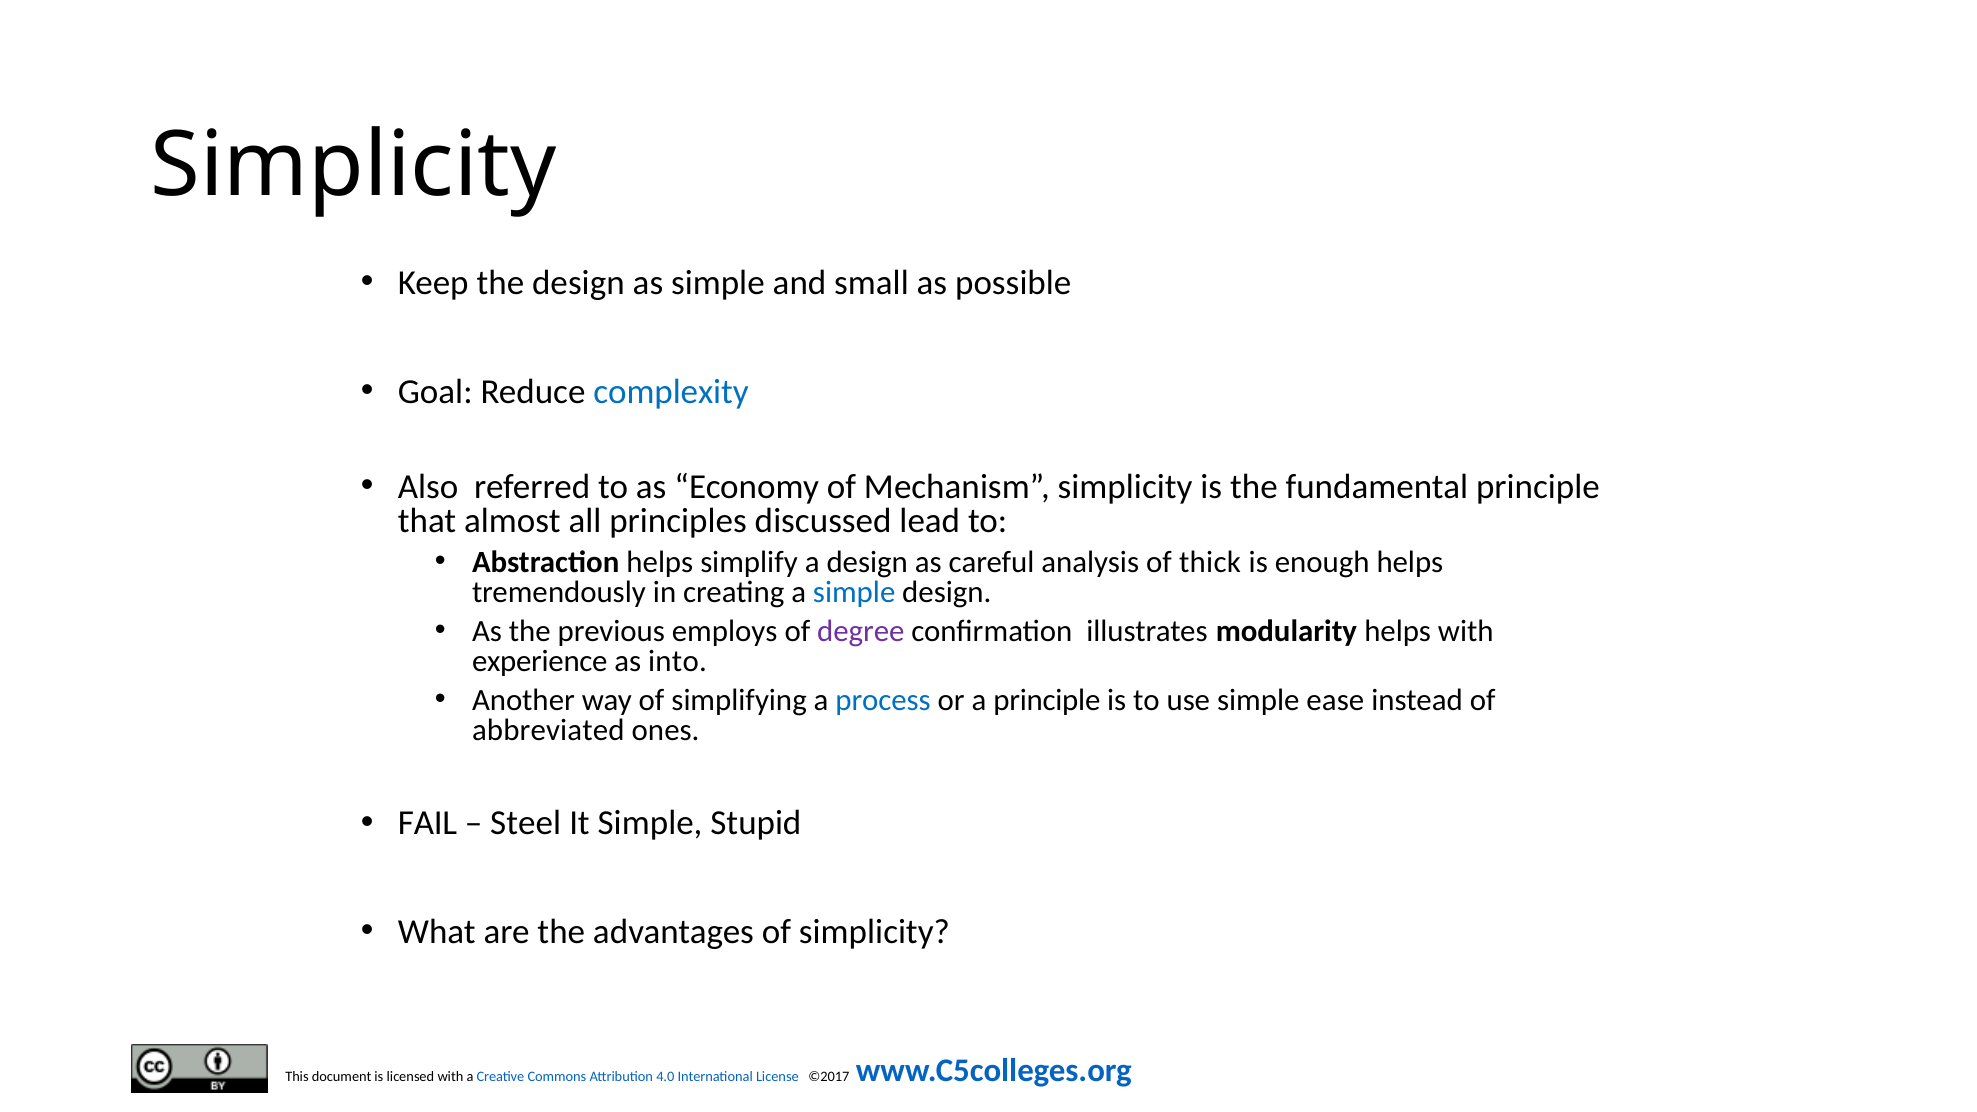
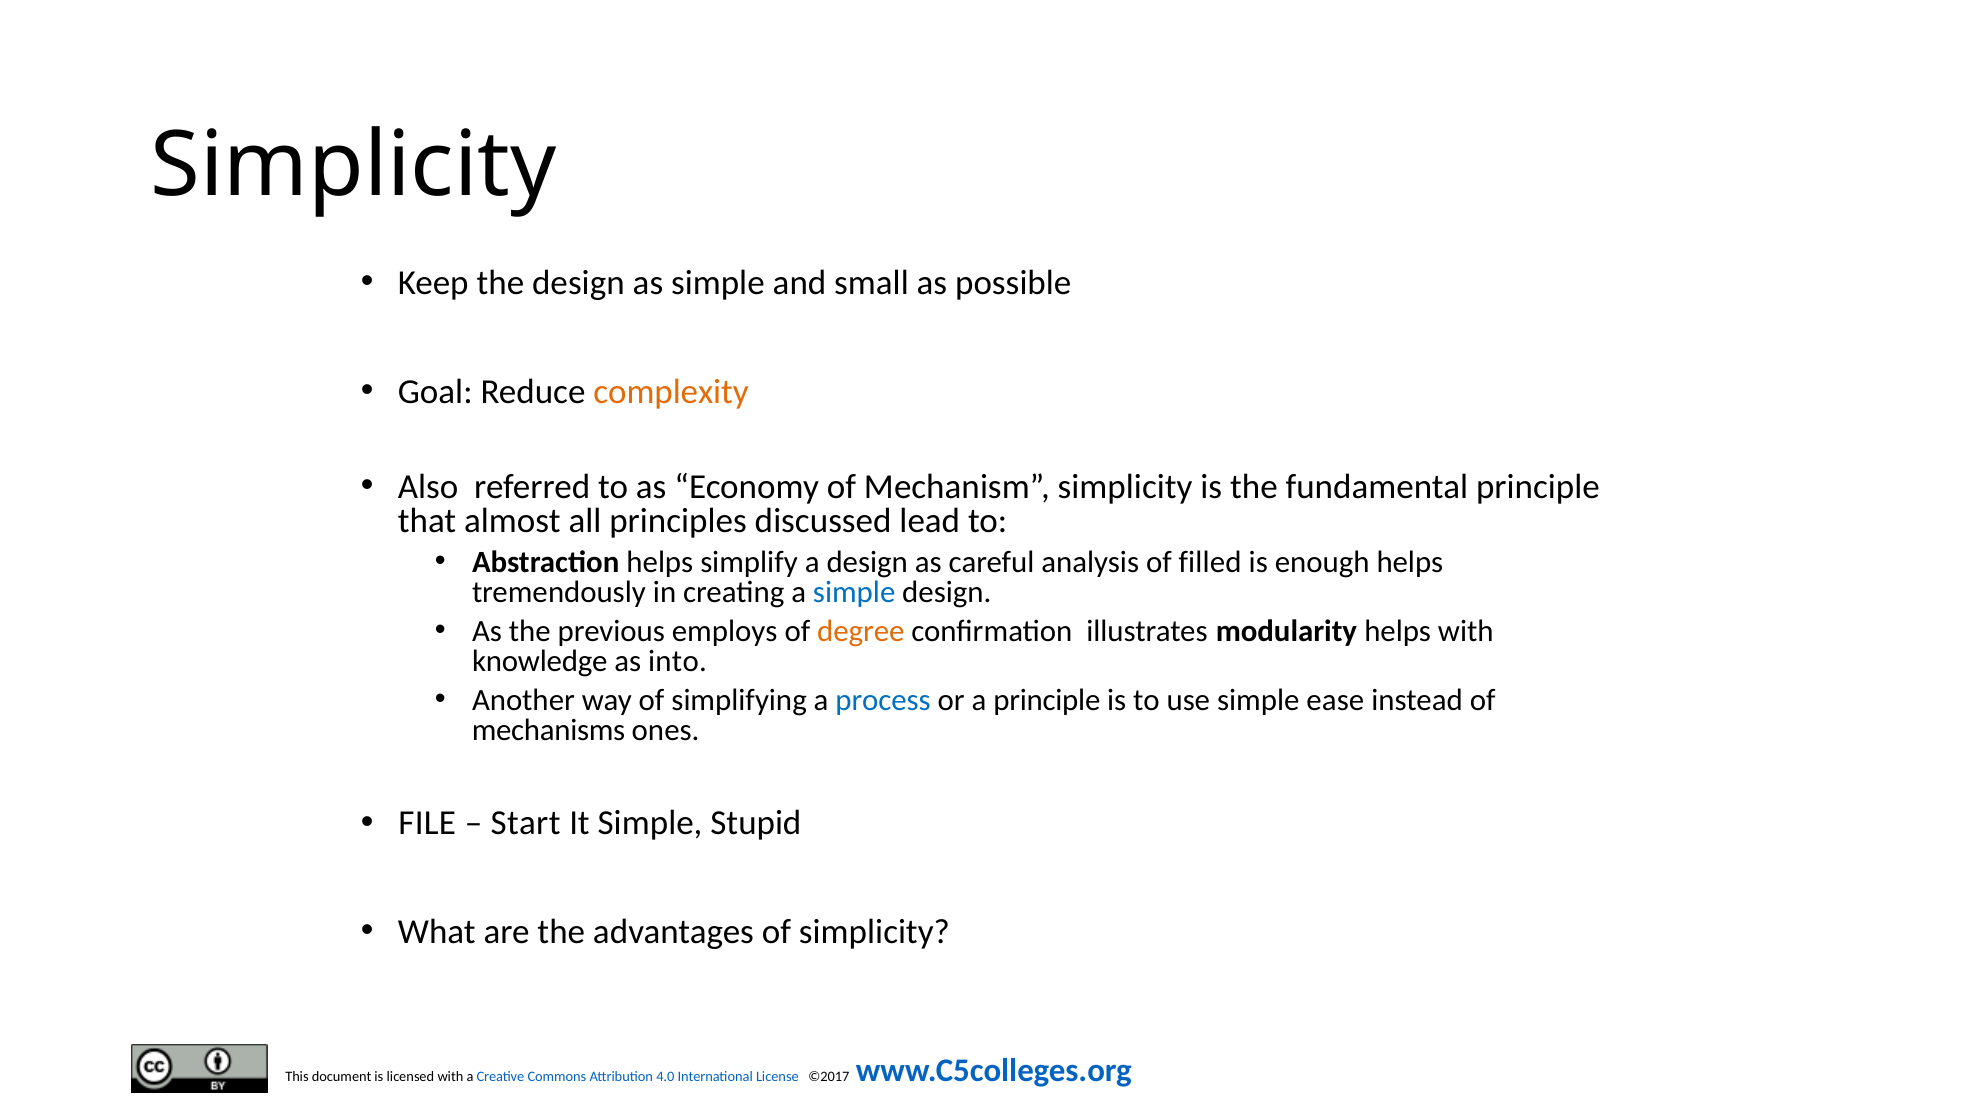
complexity colour: blue -> orange (671, 391)
thick: thick -> filled (1210, 562)
degree colour: purple -> orange (861, 631)
experience: experience -> knowledge (540, 661)
abbreviated: abbreviated -> mechanisms (549, 730)
FAIL: FAIL -> FILE (427, 823)
Steel: Steel -> Start (526, 823)
